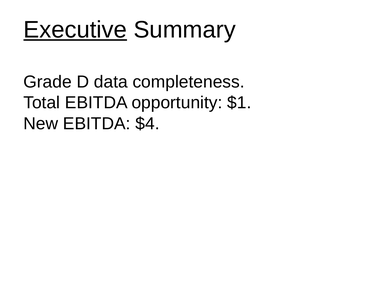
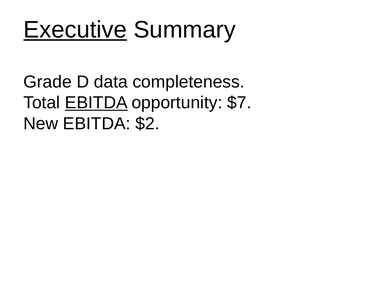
EBITDA underline: none -> present (96, 103)
$1: $1 -> $7 (239, 103)
$4: $4 -> $2 (148, 124)
